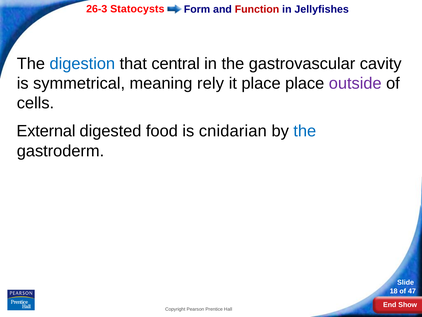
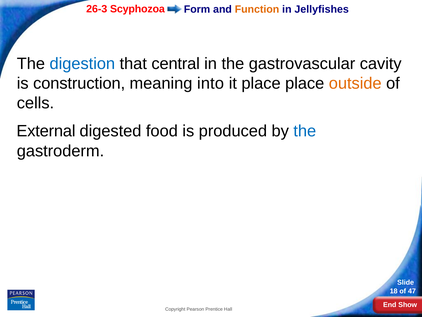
Statocysts: Statocysts -> Scyphozoa (137, 9)
Function colour: red -> orange (257, 9)
symmetrical: symmetrical -> construction (79, 83)
rely: rely -> into (211, 83)
outside colour: purple -> orange (355, 83)
cnidarian: cnidarian -> produced (233, 131)
